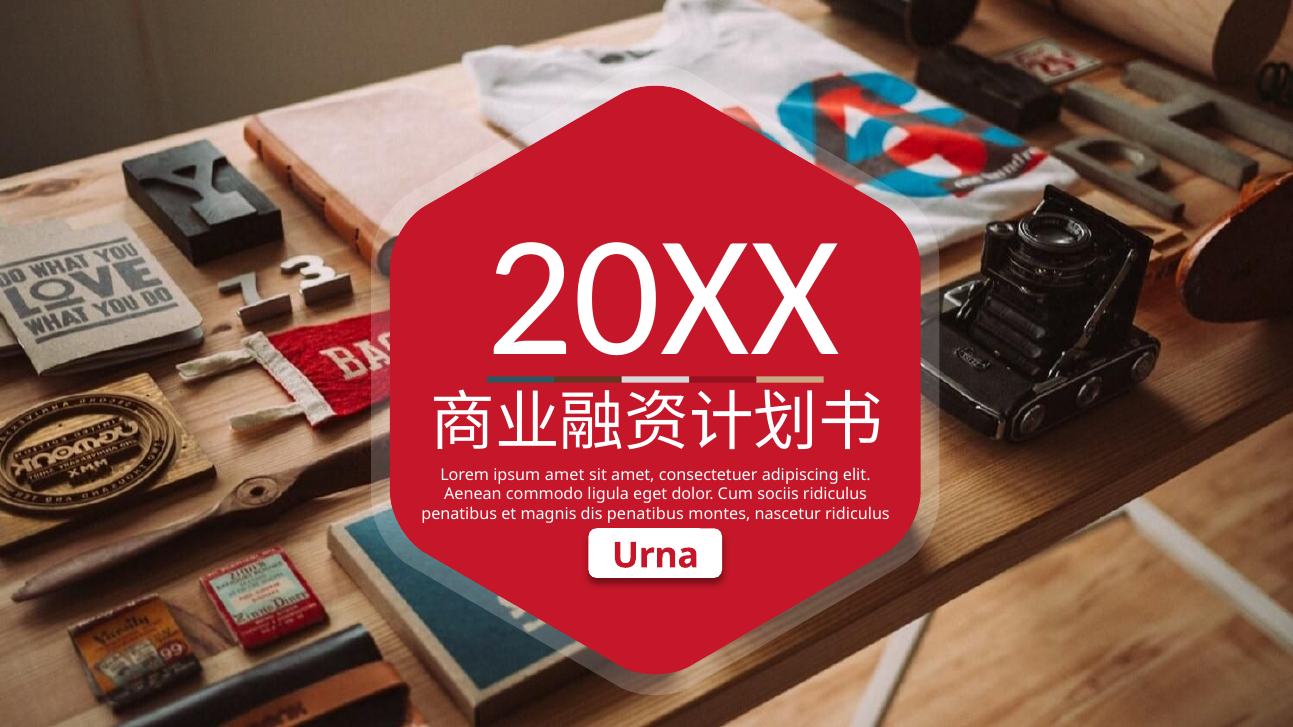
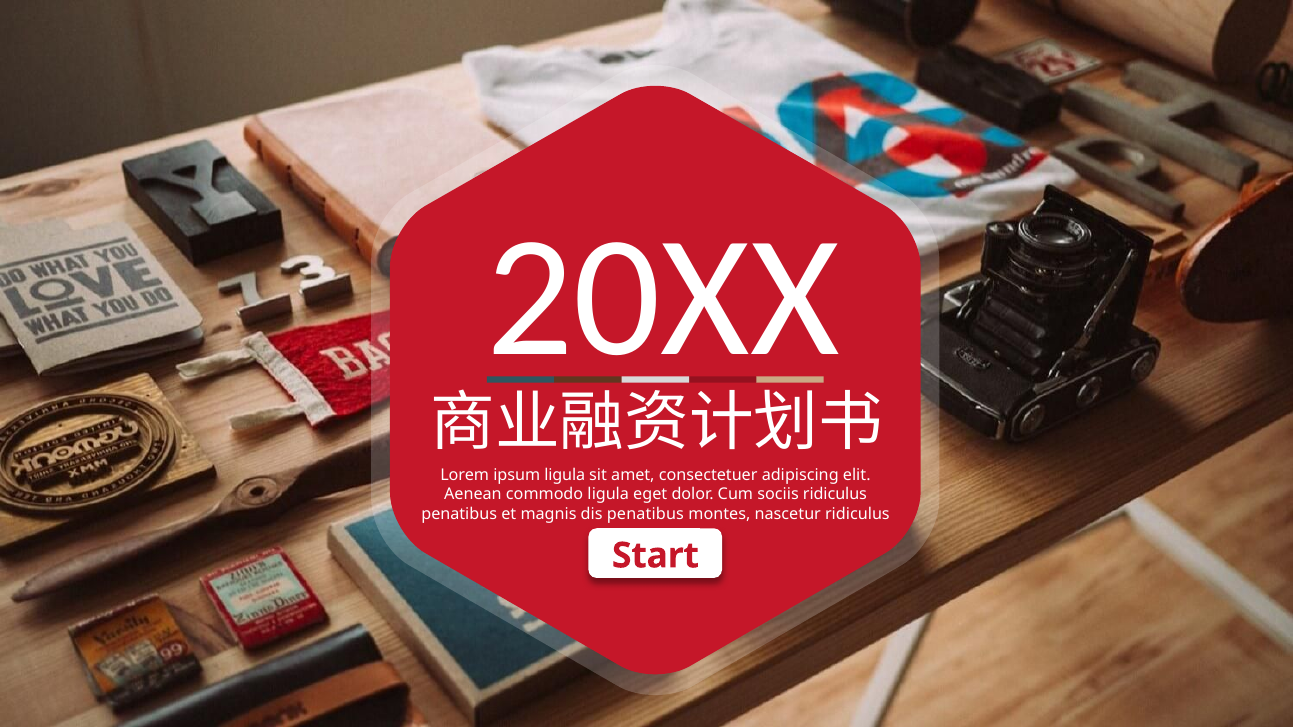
ipsum amet: amet -> ligula (565, 475)
Urna: Urna -> Start (655, 556)
